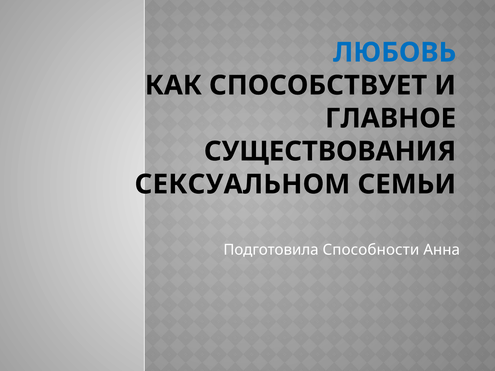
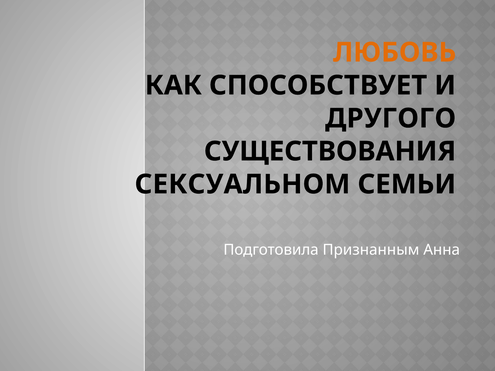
ЛЮБОВЬ colour: blue -> orange (395, 52)
ГЛАВНОЕ: ГЛАВНОЕ -> ДРУГОГО (391, 118)
Способности: Способности -> Признанным (371, 250)
